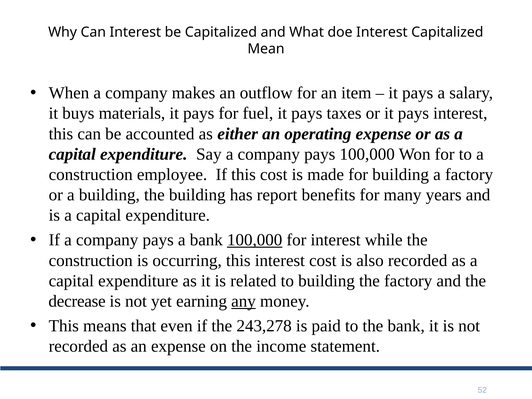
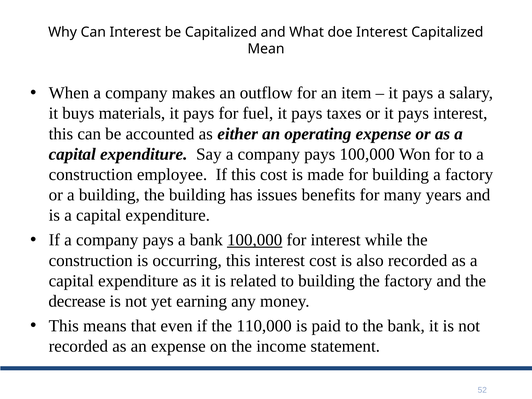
report: report -> issues (277, 195)
any underline: present -> none (244, 301)
243,278: 243,278 -> 110,000 (264, 326)
